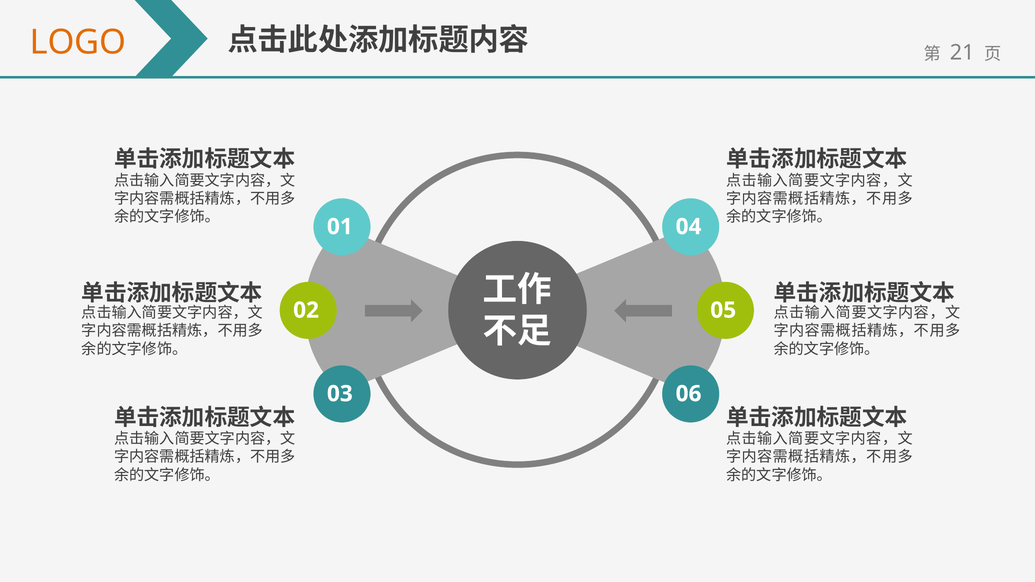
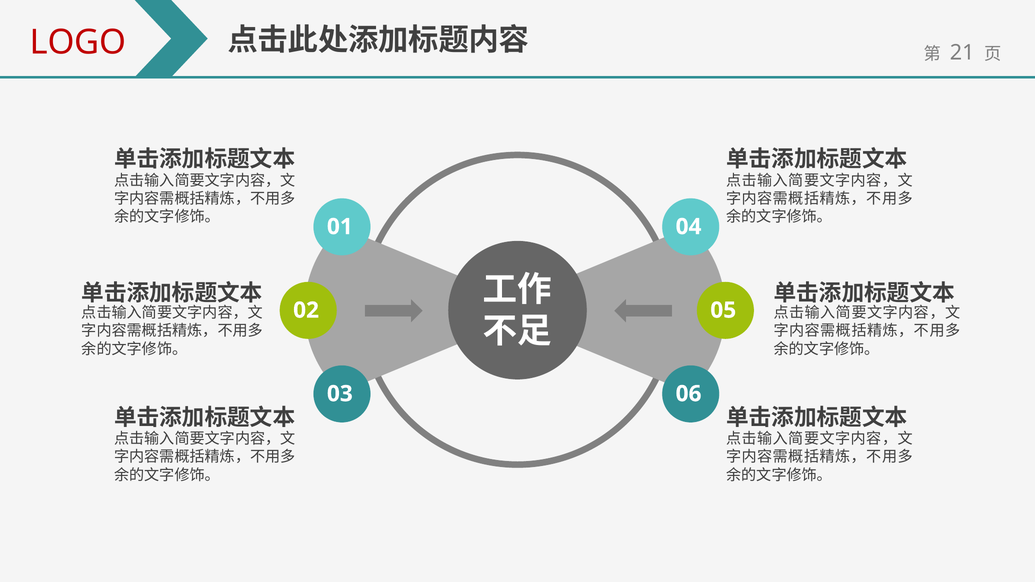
LOGO colour: orange -> red (78, 42)
